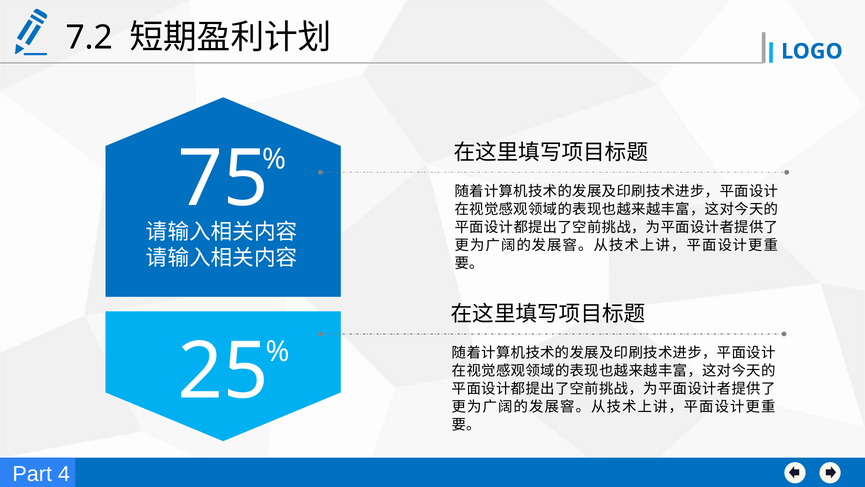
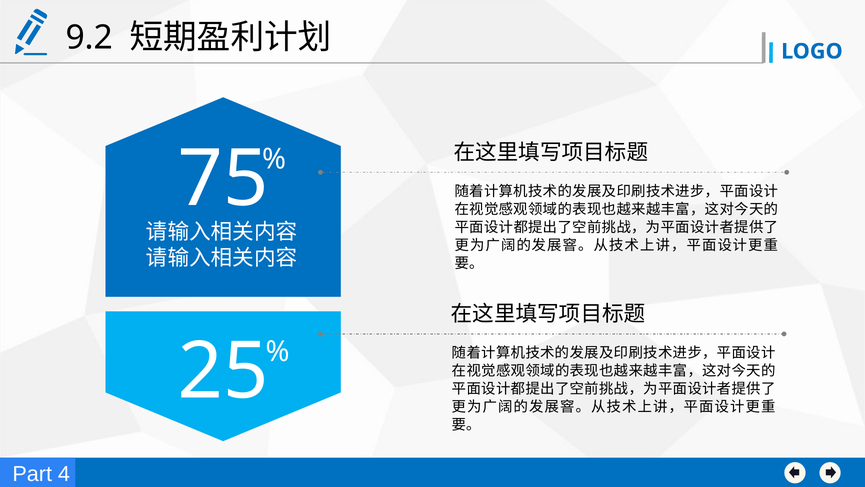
7.2: 7.2 -> 9.2 (89, 38)
